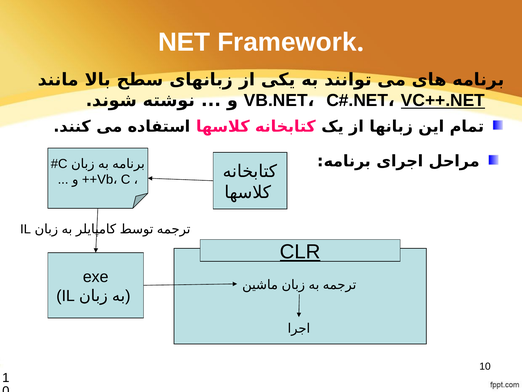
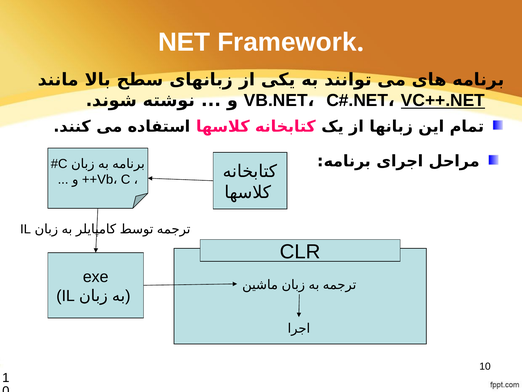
CLR underline: present -> none (300, 252)
